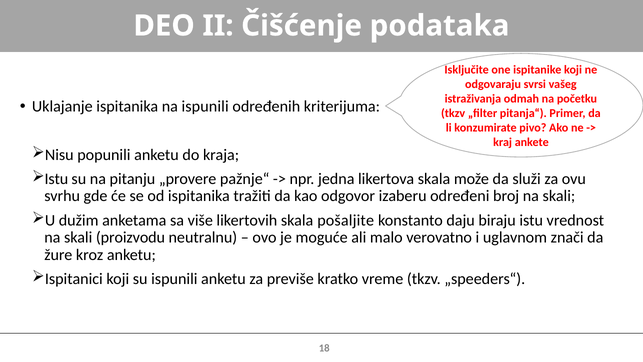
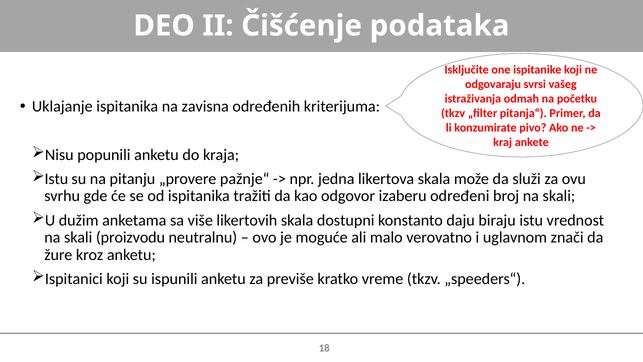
na ispunili: ispunili -> zavisna (205, 106)
pošaljite: pošaljite -> dostupni (346, 220)
